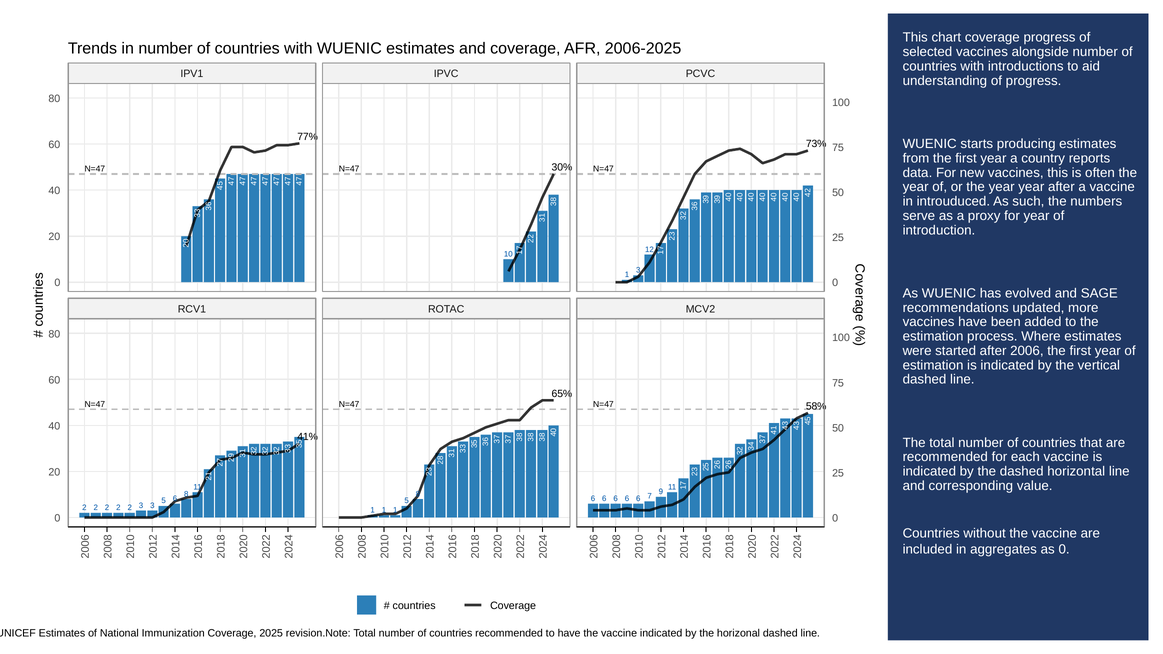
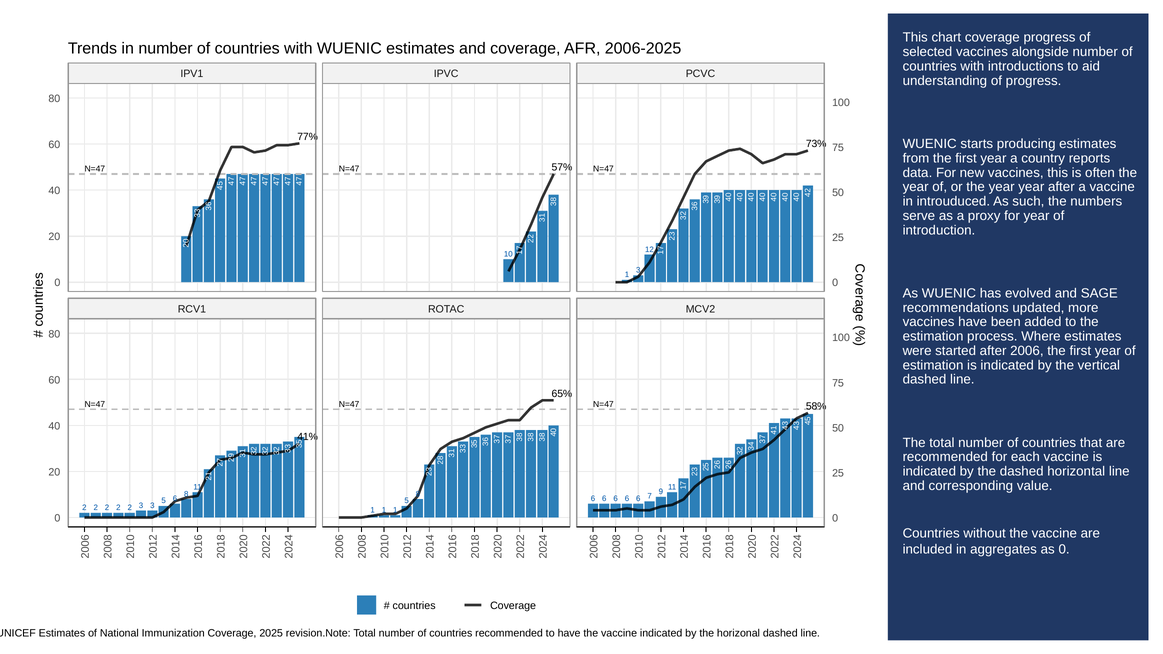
30%: 30% -> 57% (562, 167)
